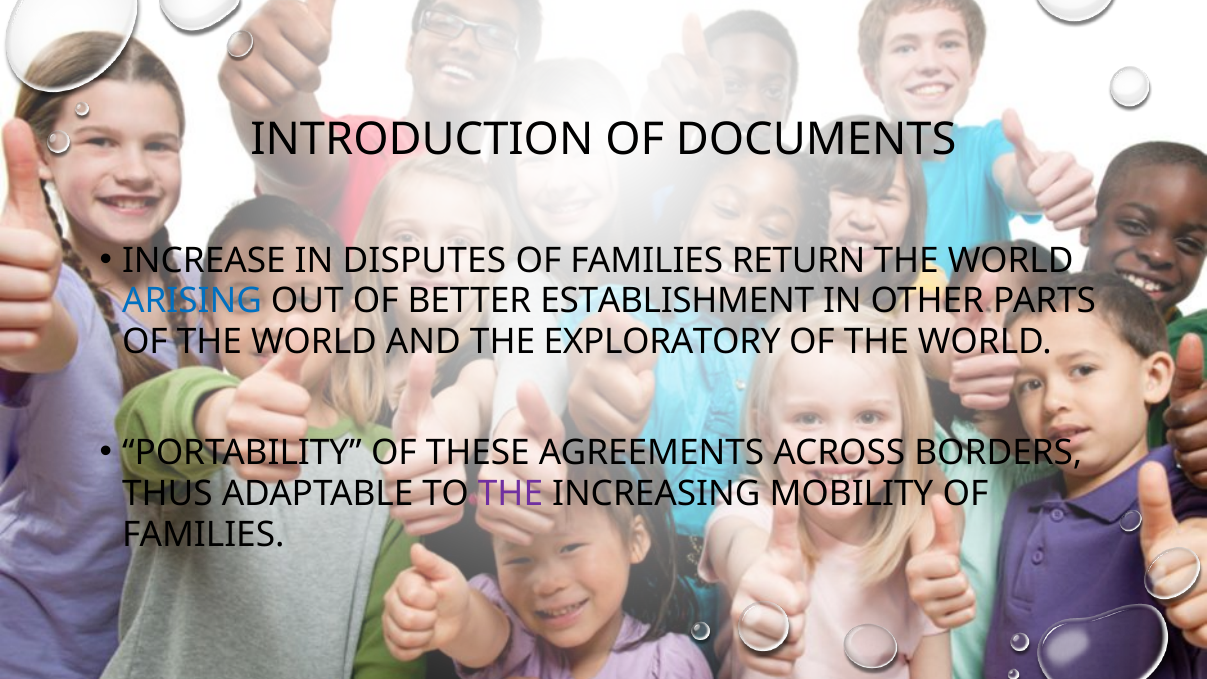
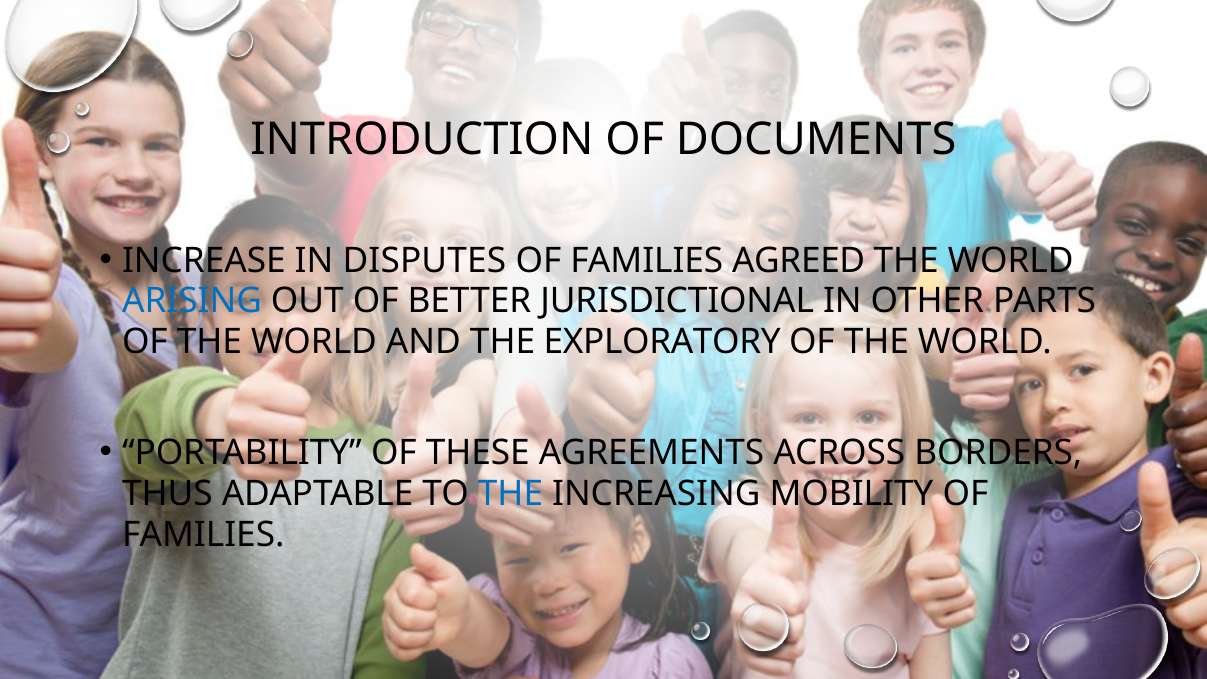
RETURN: RETURN -> AGREED (799, 261)
ESTABLISHMENT: ESTABLISHMENT -> JURISDICTIONAL (677, 301)
THE colour: purple -> blue (510, 494)
